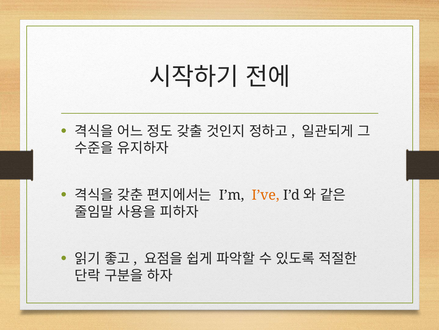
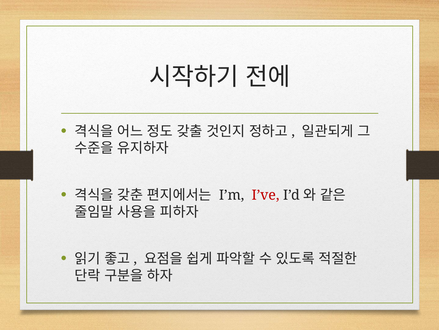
I’ve colour: orange -> red (266, 195)
